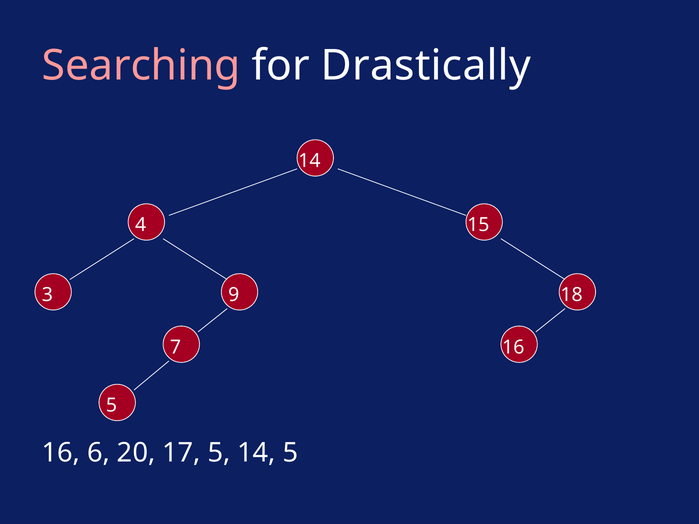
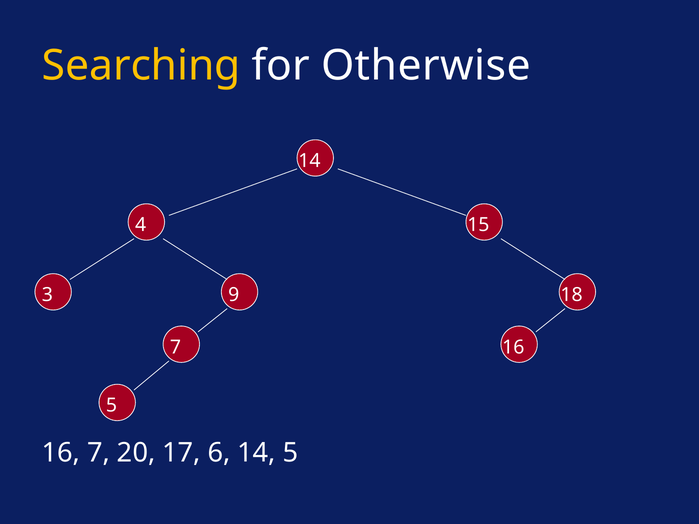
Searching colour: pink -> yellow (141, 66)
Drastically: Drastically -> Otherwise (426, 66)
16 6: 6 -> 7 (99, 453)
17 5: 5 -> 6 (219, 453)
